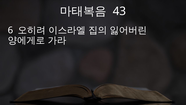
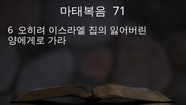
43: 43 -> 71 (119, 11)
